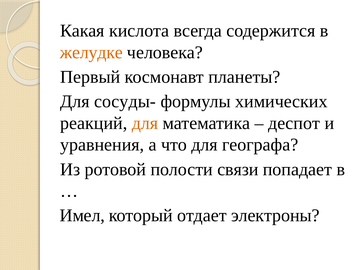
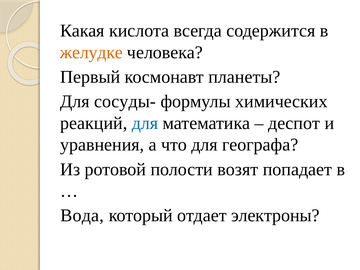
для colour: orange -> blue (145, 123)
связи: связи -> возят (238, 169)
Имел: Имел -> Вода (82, 216)
